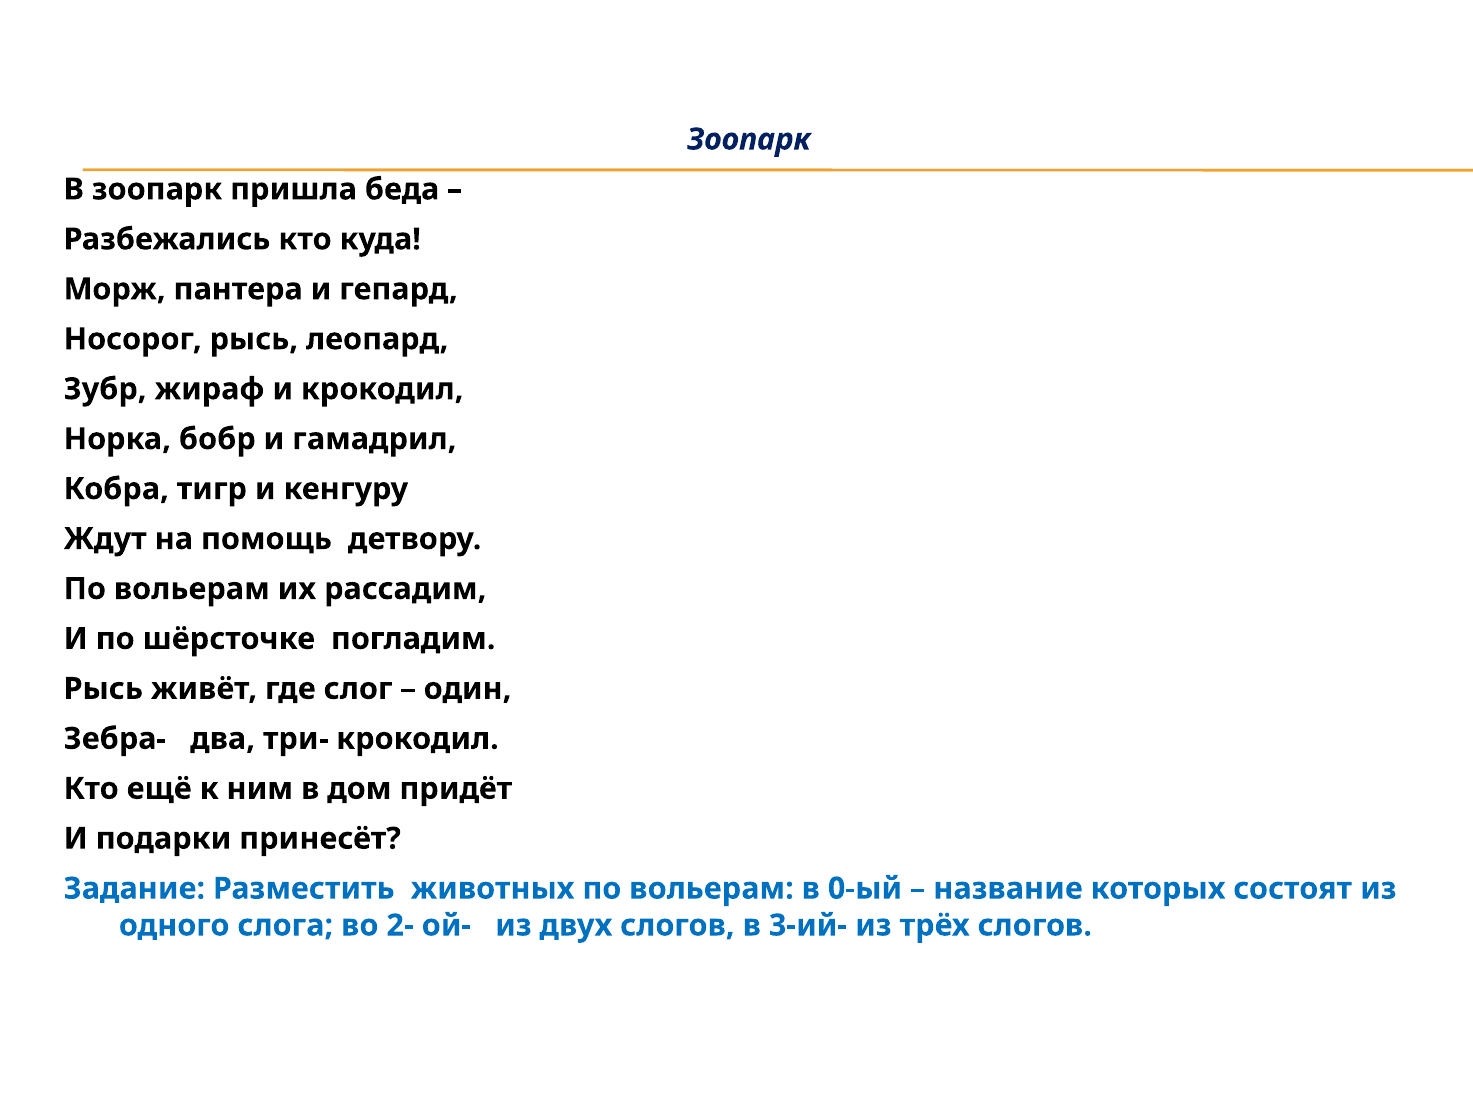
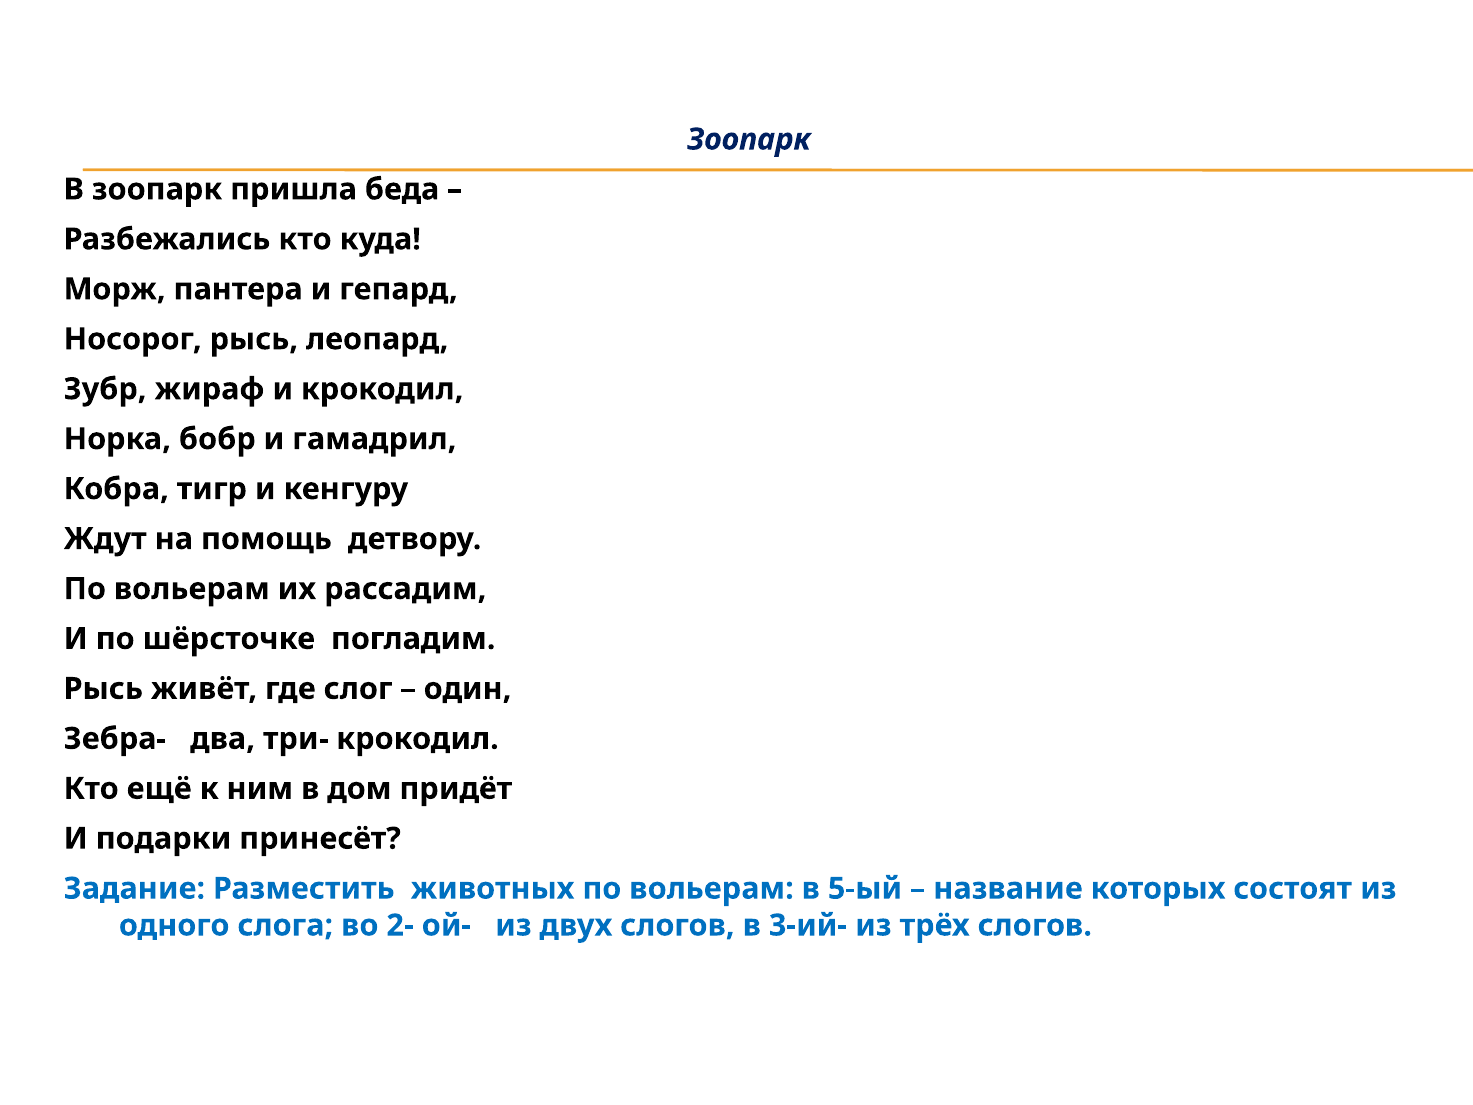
0-ый: 0-ый -> 5-ый (865, 888)
